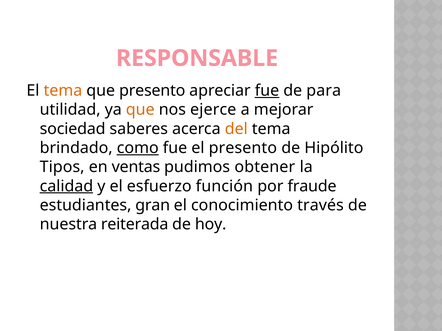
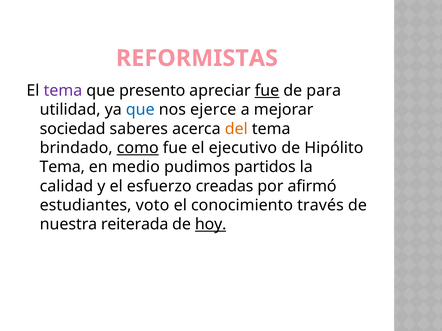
RESPONSABLE: RESPONSABLE -> REFORMISTAS (197, 58)
tema colour: orange -> purple (63, 91)
que colour: orange -> blue (140, 110)
el presento: presento -> ejecutivo (243, 148)
Tipos: Tipos -> Tema (62, 167)
ventas: ventas -> medio (136, 167)
obtener: obtener -> partidos (265, 167)
calidad underline: present -> none (66, 186)
función: función -> creadas (225, 186)
fraude: fraude -> afirmó (312, 186)
gran: gran -> voto (153, 206)
hoy underline: none -> present (211, 225)
